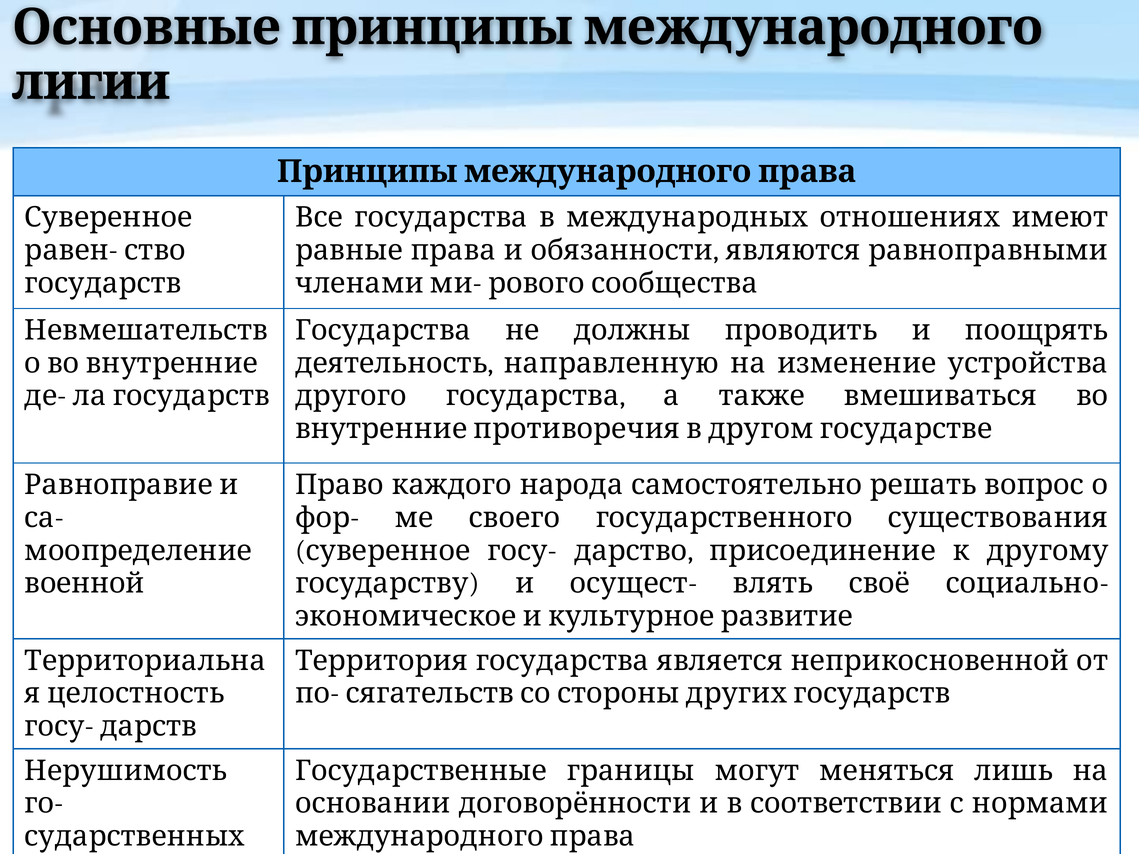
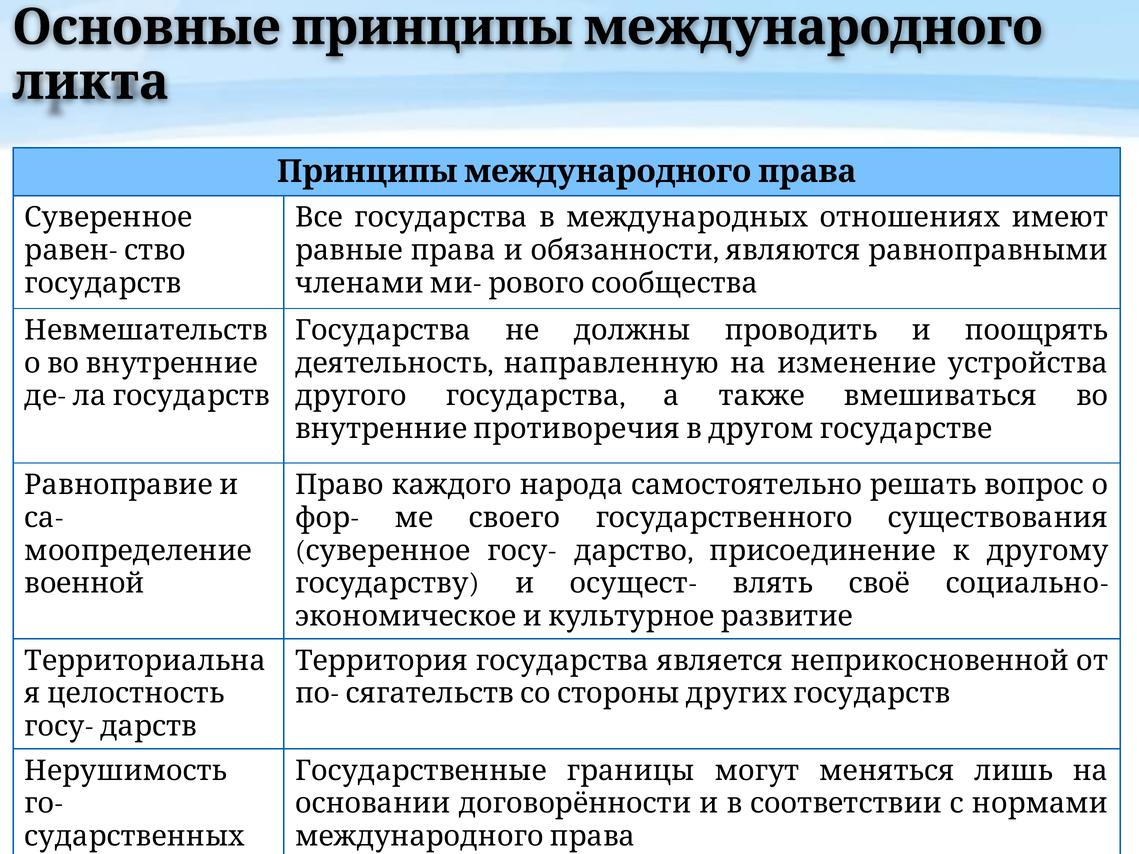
лигии: лигии -> ликта (91, 82)
